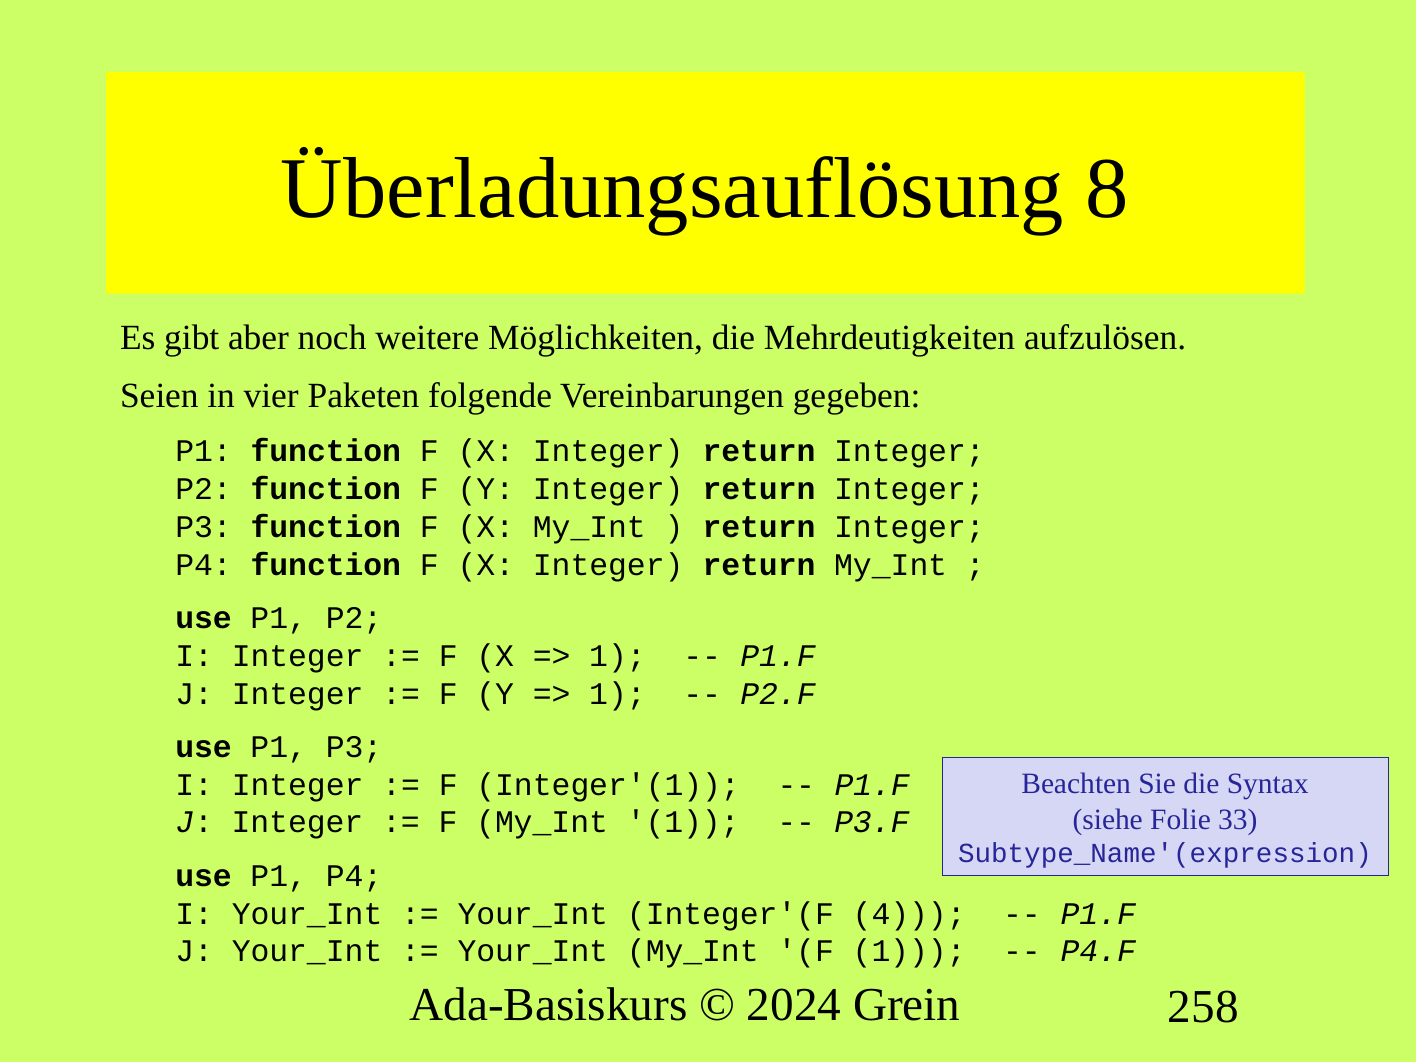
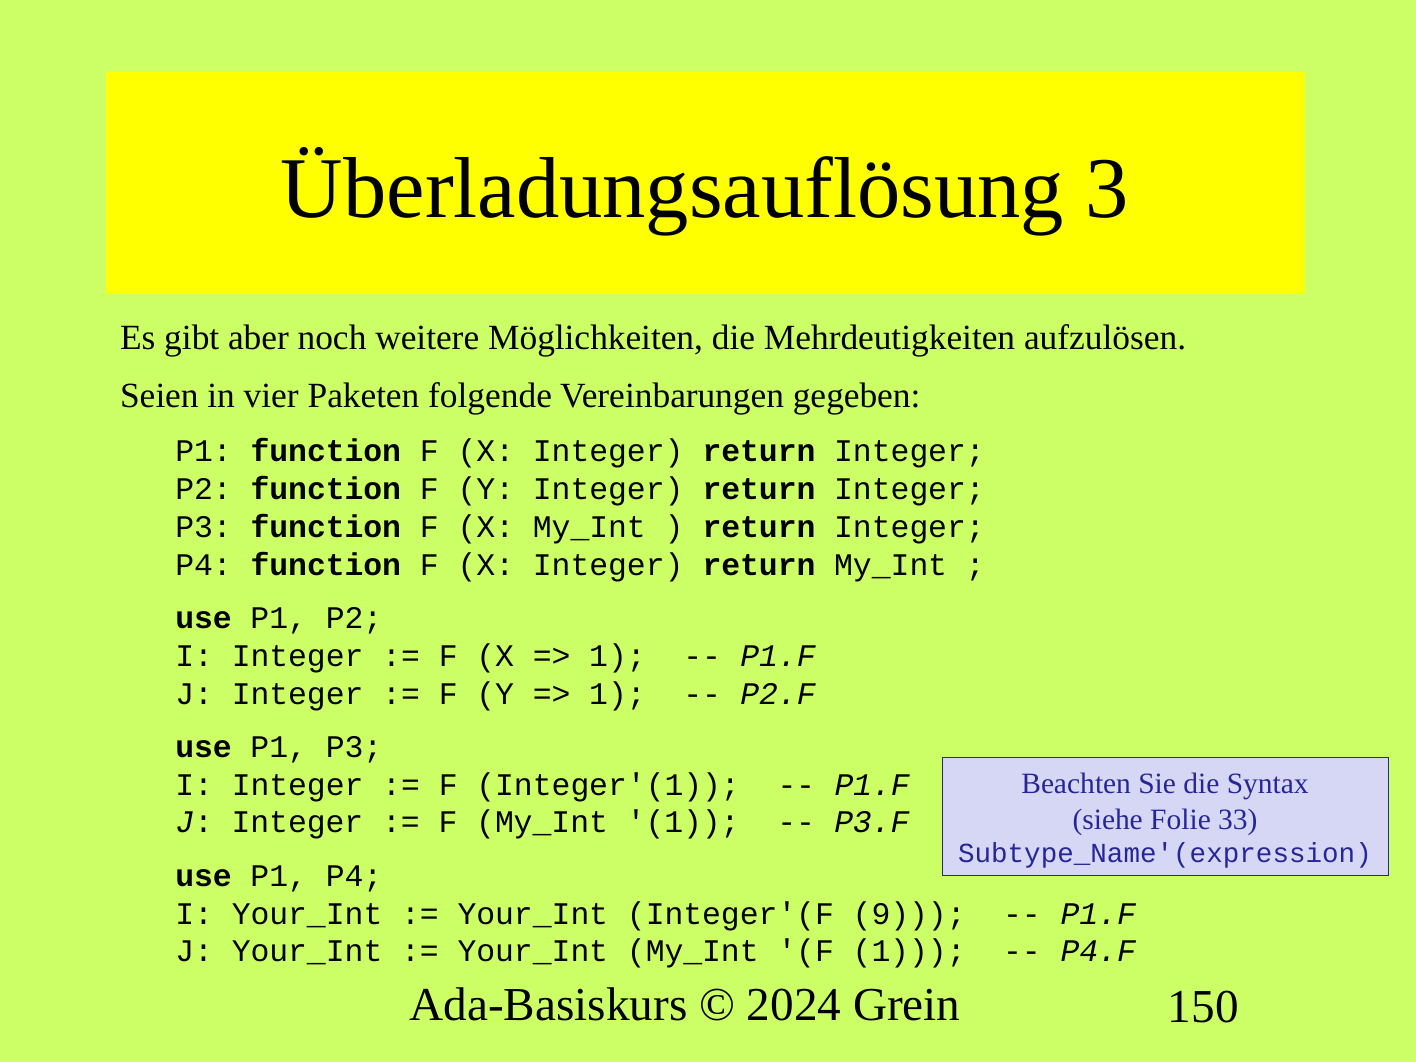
8: 8 -> 3 (1107, 189)
4: 4 -> 9 (909, 914)
258: 258 -> 150 (1203, 1007)
